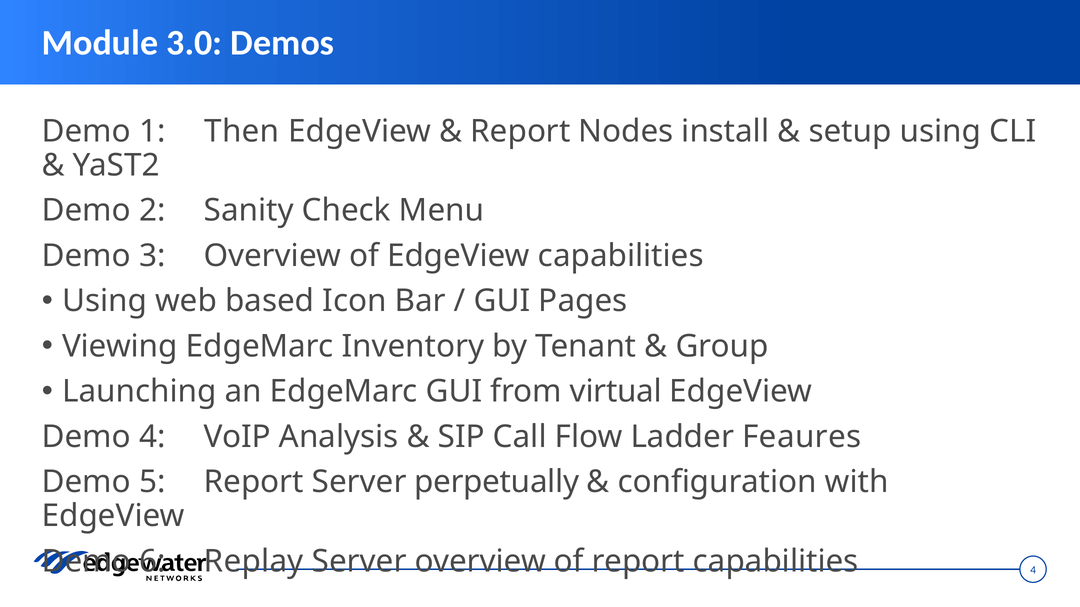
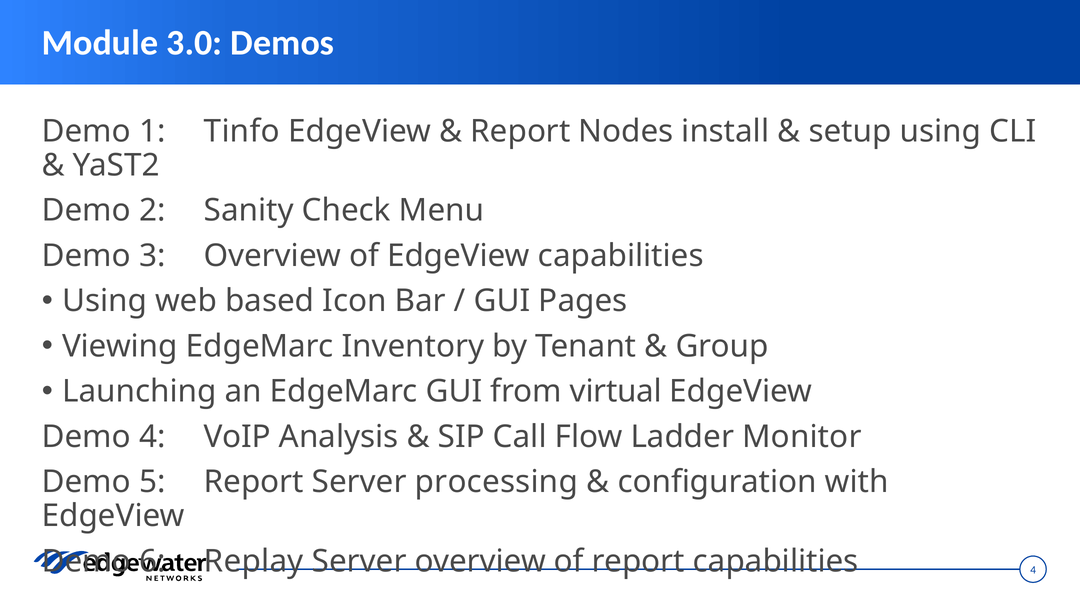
Then: Then -> Tinfo (242, 131)
Feaures: Feaures -> Monitor (802, 437)
perpetually: perpetually -> processing (496, 482)
